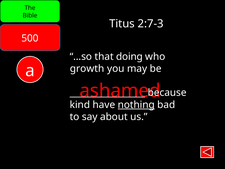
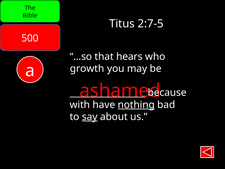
2:7-3: 2:7-3 -> 2:7-5 (151, 24)
doing: doing -> hears (129, 57)
kind: kind -> with (80, 105)
say underline: none -> present (90, 117)
